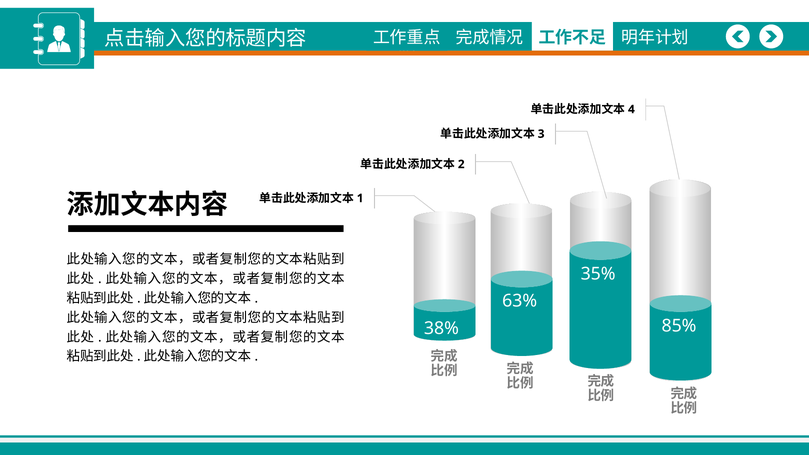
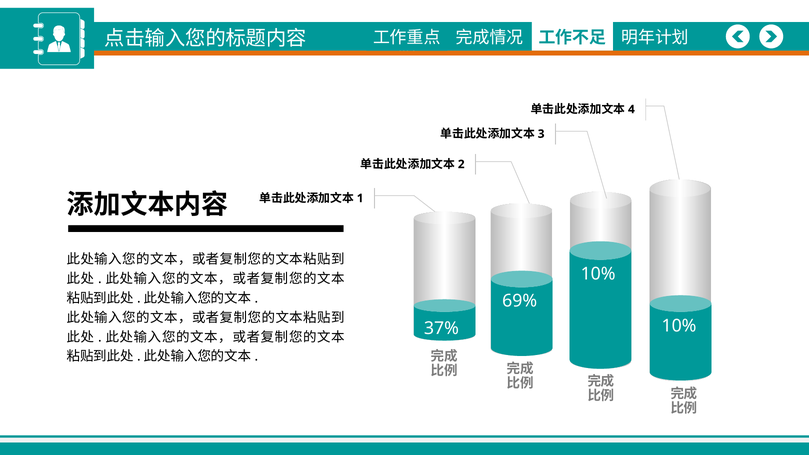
35%: 35% -> 10% (598, 274)
63%: 63% -> 69% (520, 301)
85%: 85% -> 10% (679, 326)
38%: 38% -> 37% (441, 328)
